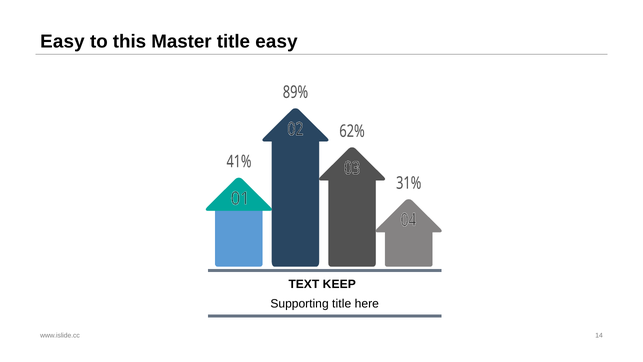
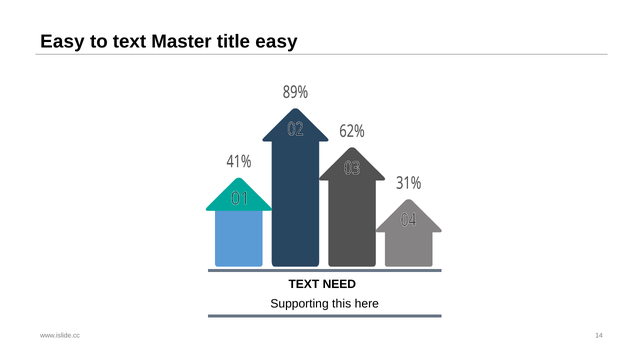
to this: this -> text (129, 42)
KEEP: KEEP -> NEED (339, 284)
Supporting title: title -> this (342, 303)
